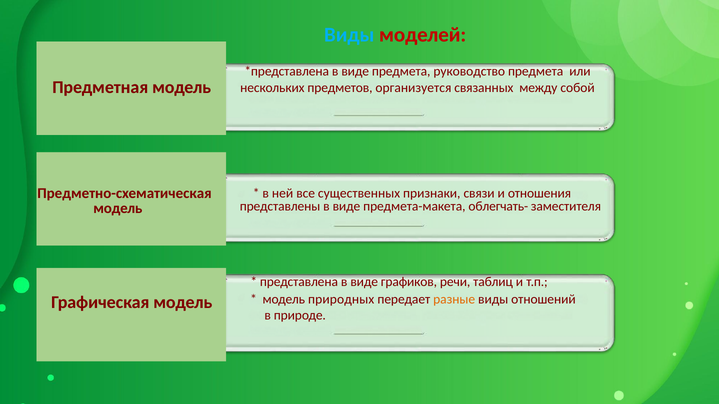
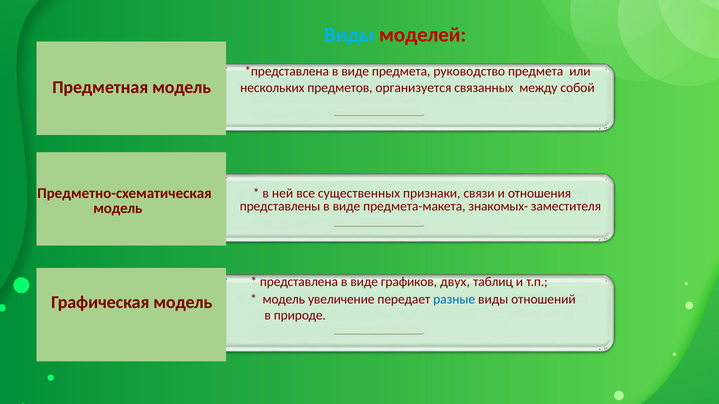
облегчать-: облегчать- -> знакомых- (498, 207)
речи: речи -> двух (455, 282)
природных: природных -> увеличение (341, 299)
разные colour: orange -> blue (454, 299)
